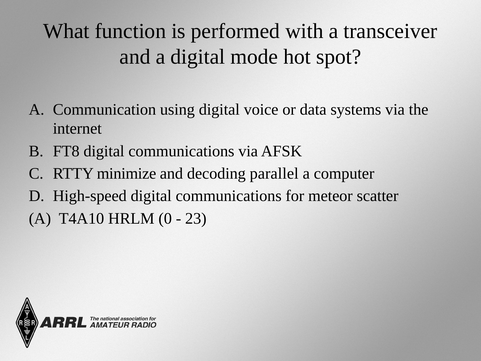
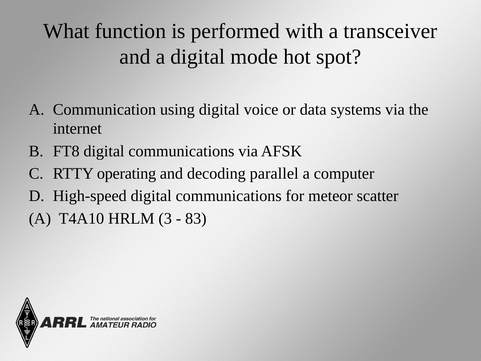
minimize: minimize -> operating (127, 173)
0: 0 -> 3 (165, 218)
23: 23 -> 83 (196, 218)
